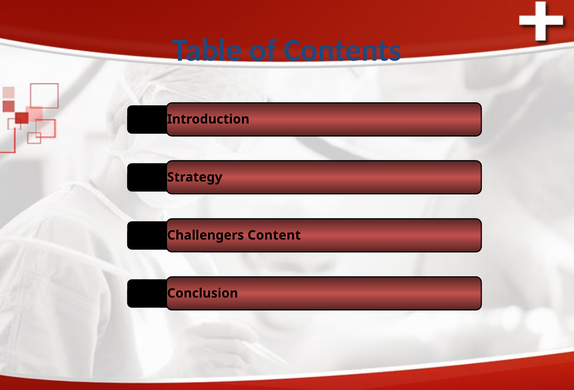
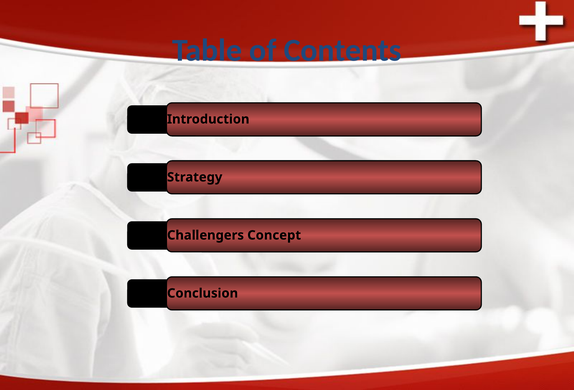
Content: Content -> Concept (274, 236)
